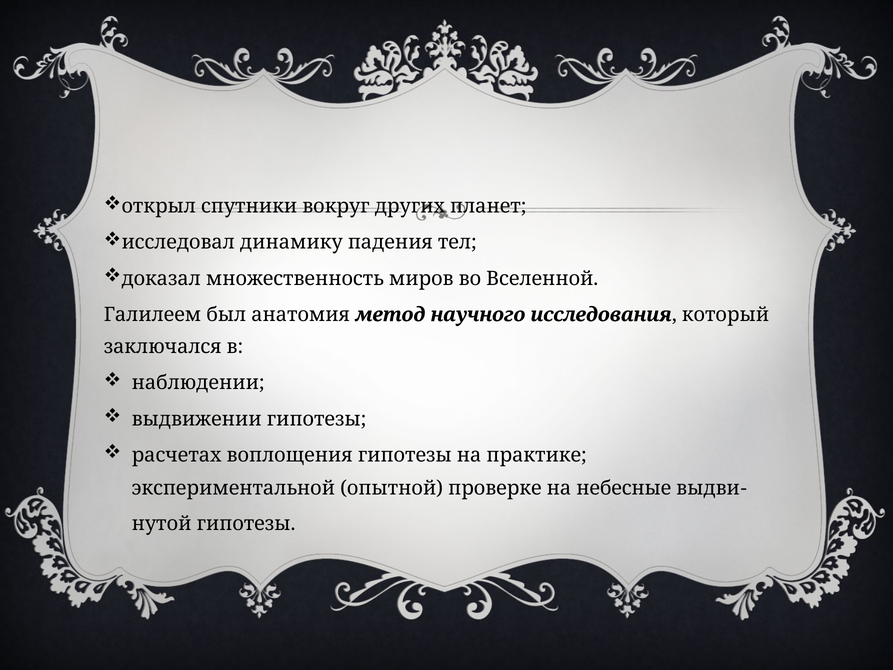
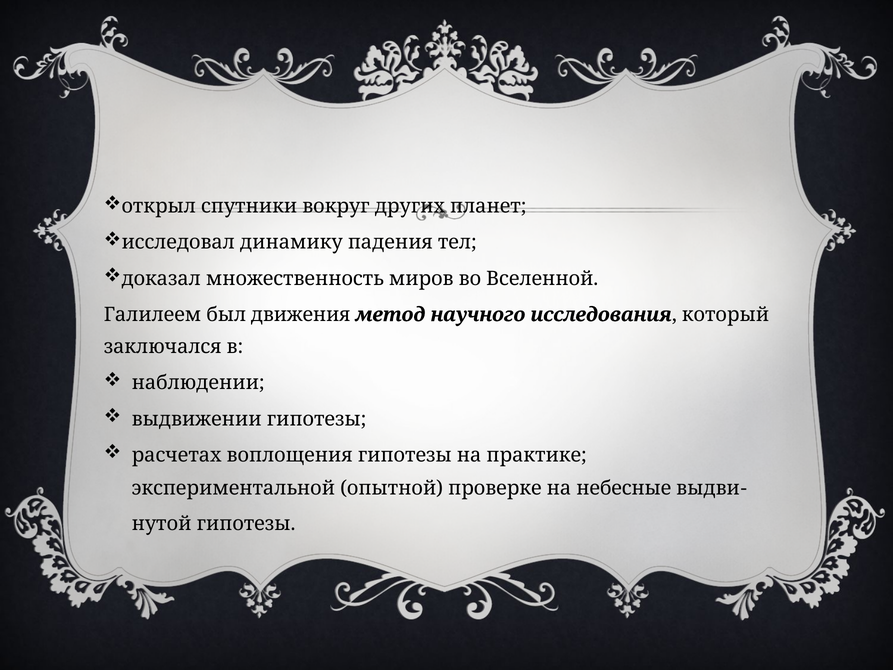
анатомия: анатомия -> движения (301, 315)
